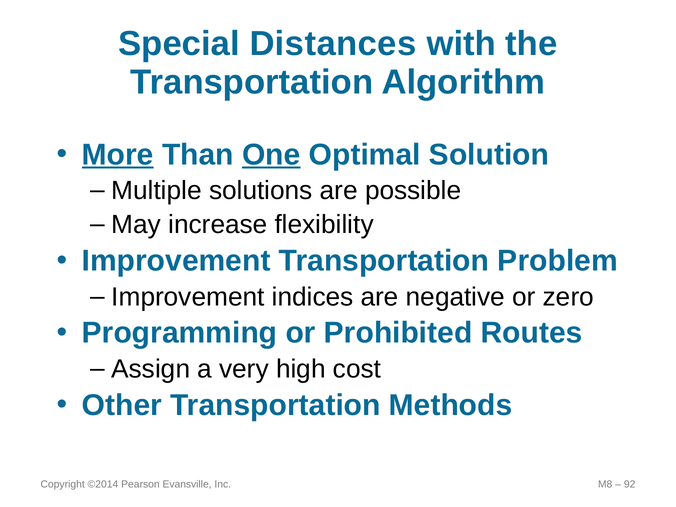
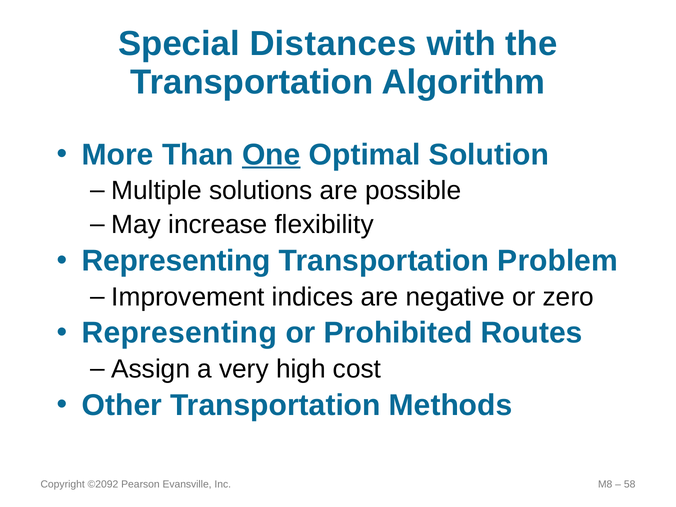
More underline: present -> none (118, 155)
Improvement: Improvement -> Representing (176, 261)
Programming: Programming -> Representing (179, 333)
©2014: ©2014 -> ©2092 (103, 484)
92: 92 -> 58 (630, 484)
